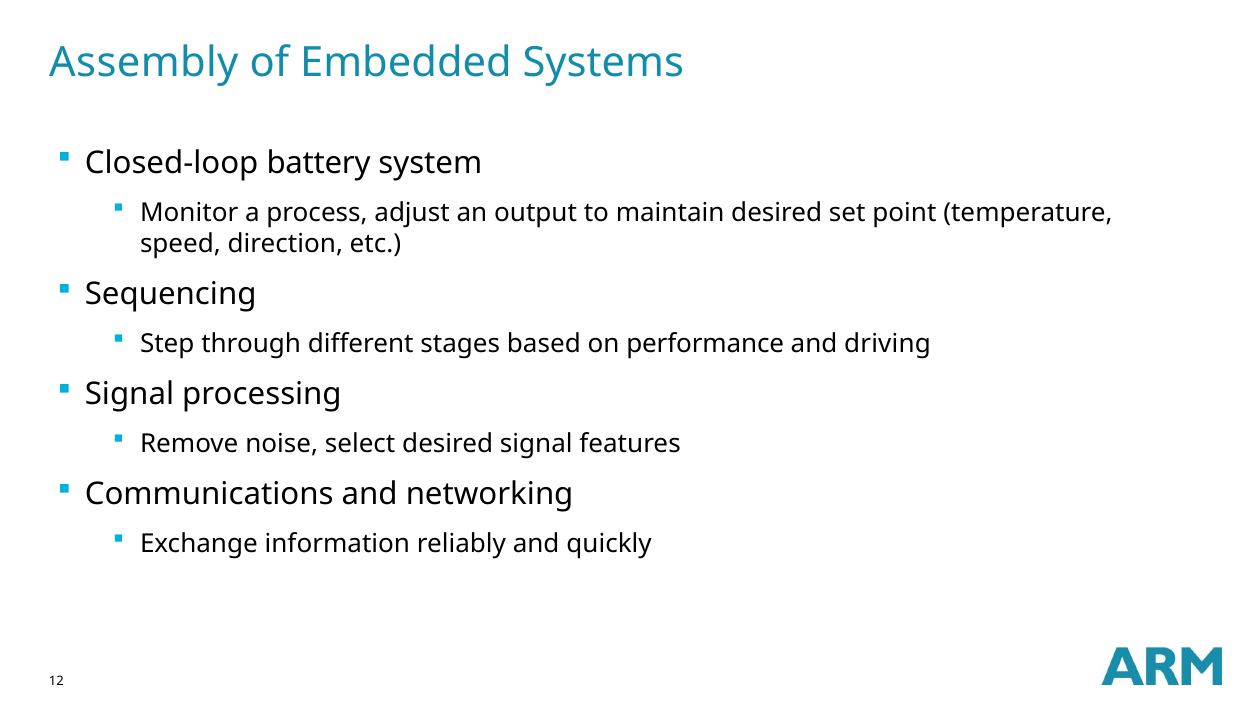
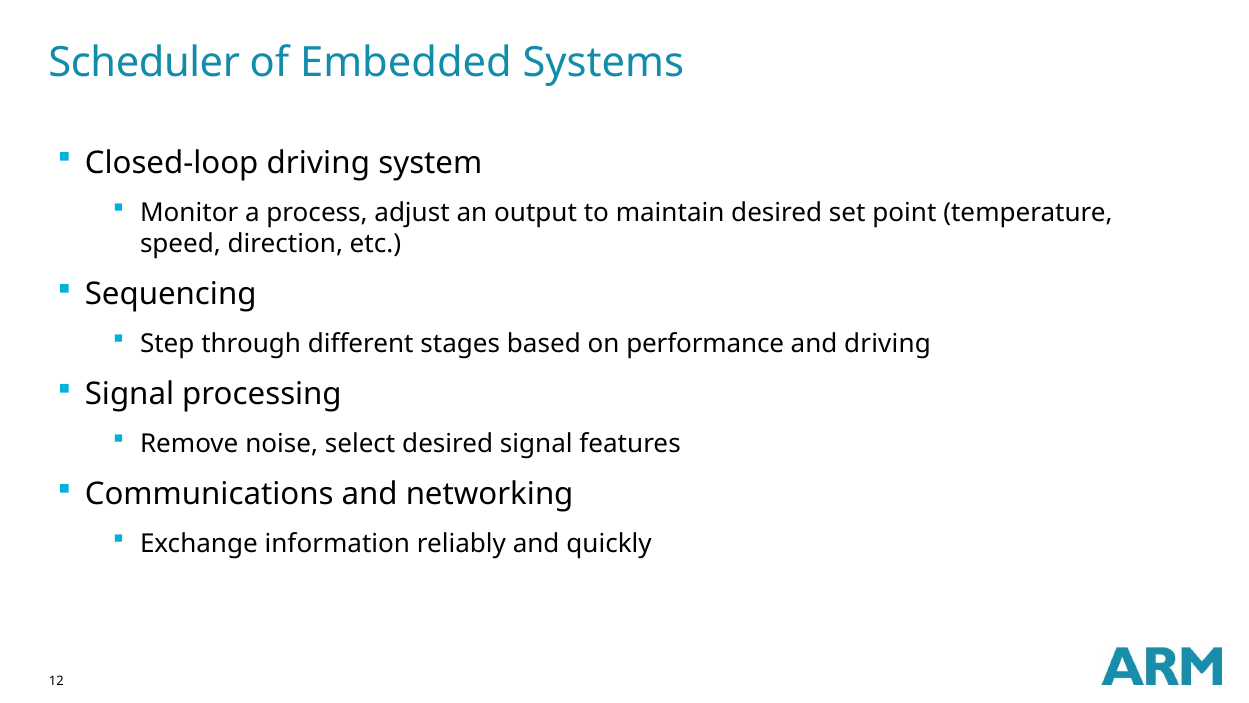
Assembly: Assembly -> Scheduler (144, 62)
Closed-loop battery: battery -> driving (318, 163)
